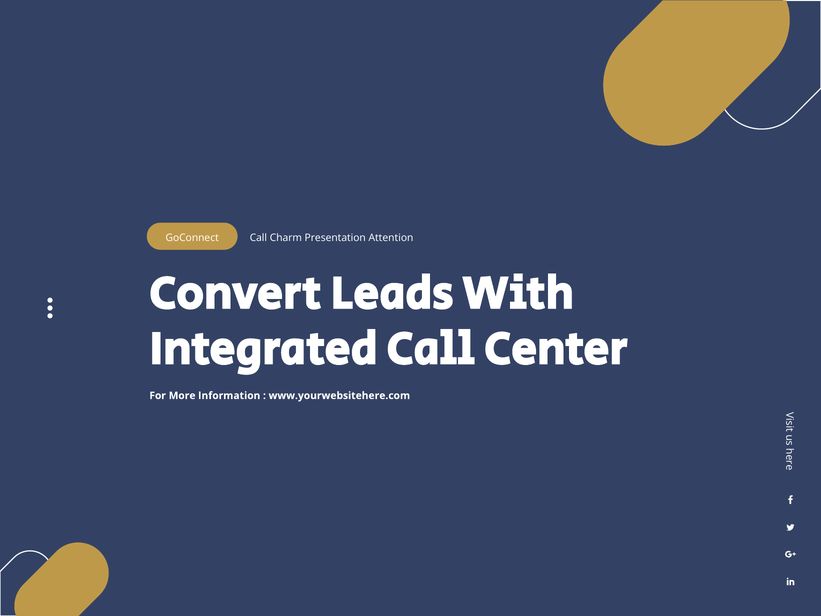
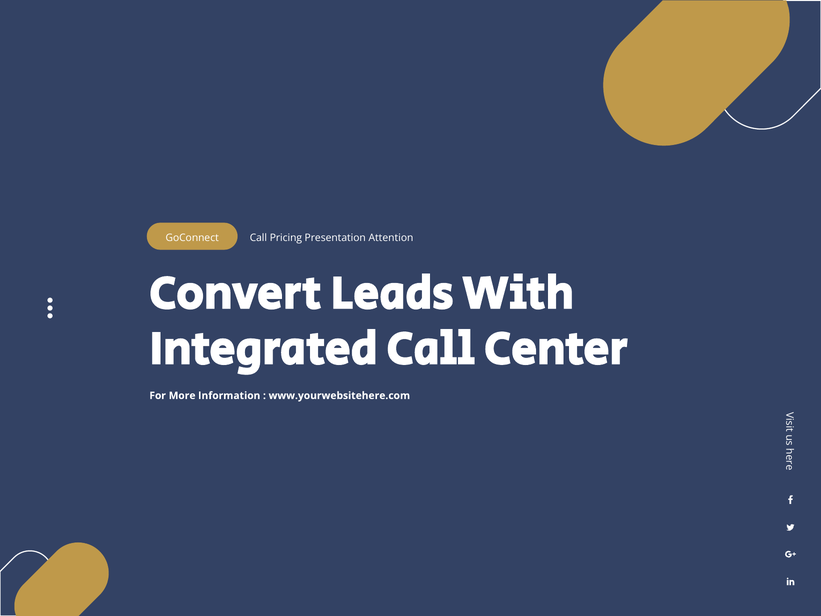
Charm: Charm -> Pricing (286, 238)
